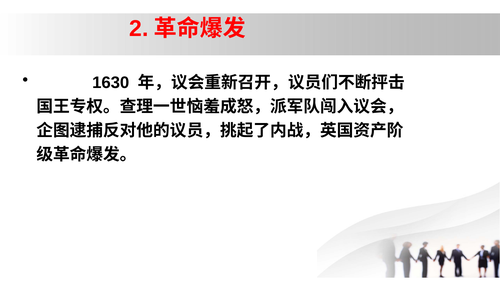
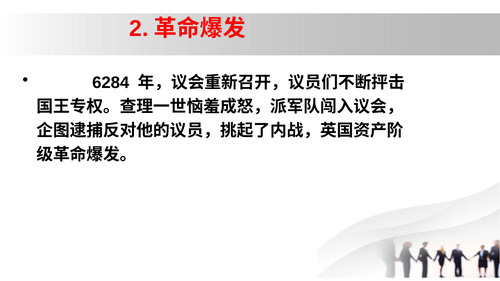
1630: 1630 -> 6284 (111, 83)
